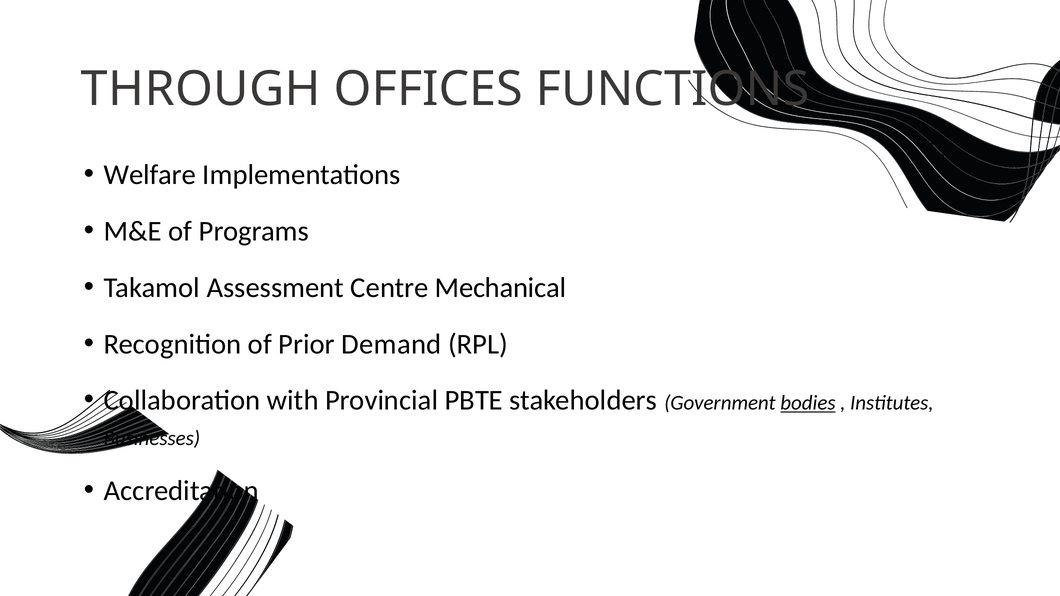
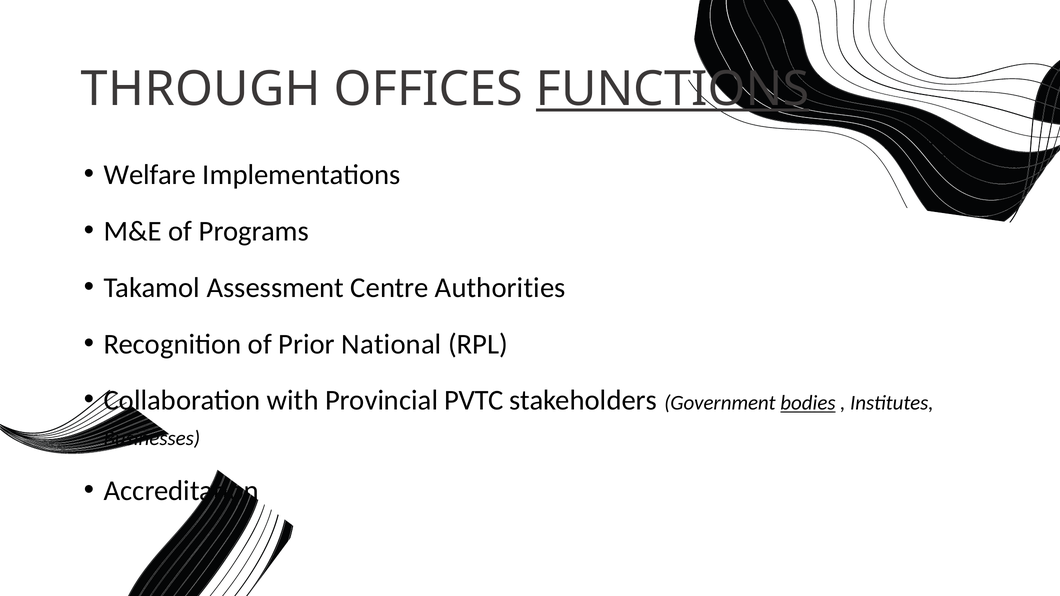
FUNCTIONS underline: none -> present (672, 89)
Mechanical: Mechanical -> Authorities (500, 288)
Demand: Demand -> National (391, 344)
PBTE: PBTE -> PVTC (474, 401)
